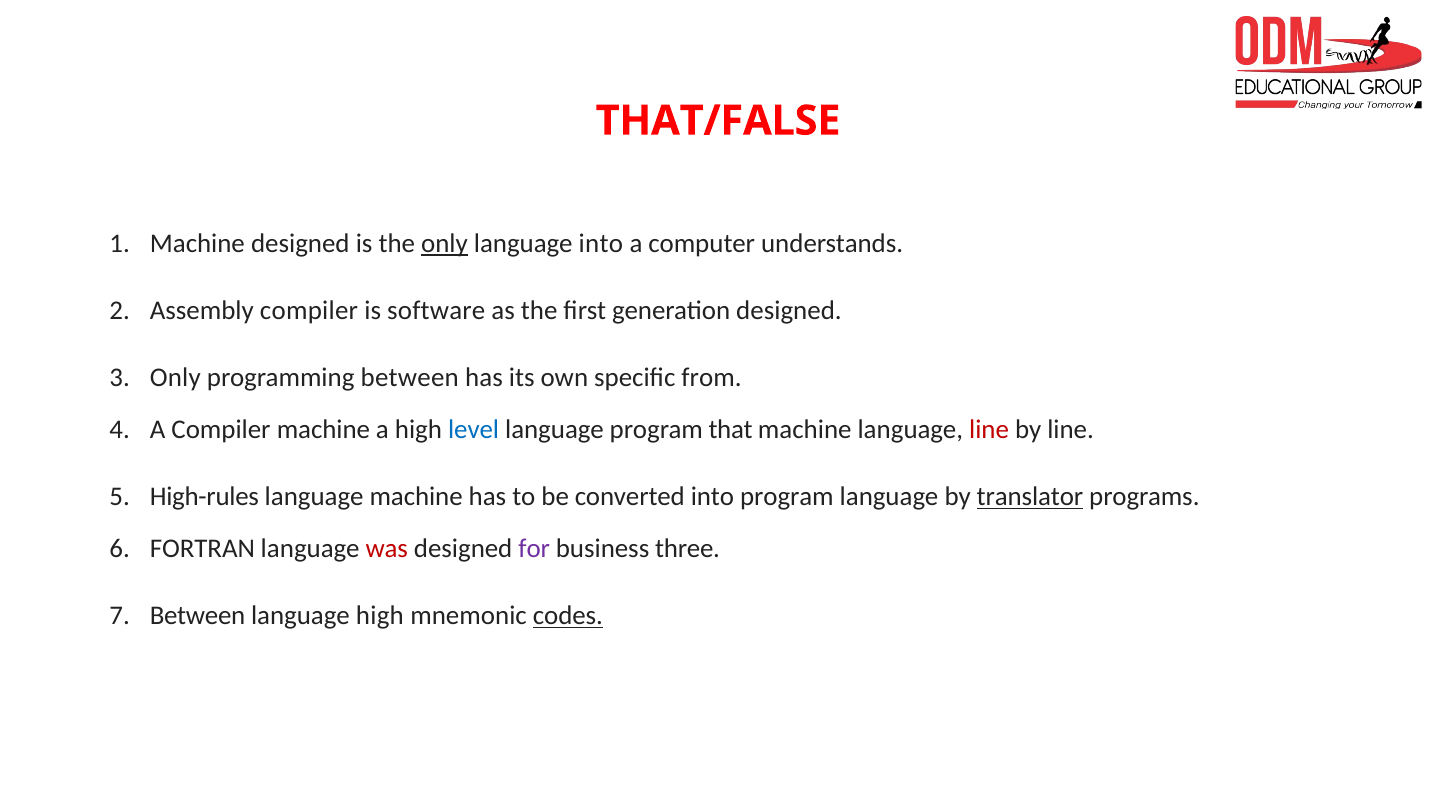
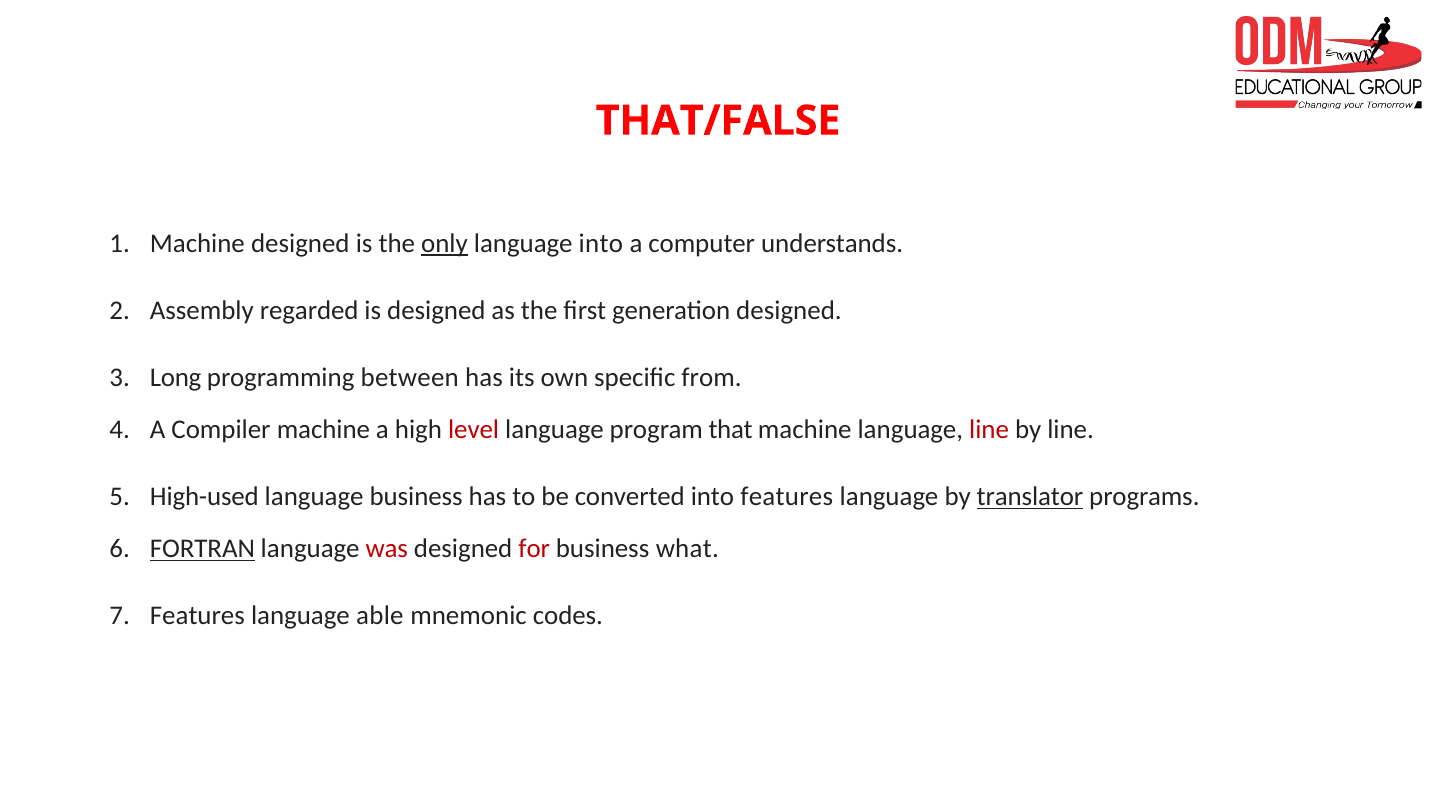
Assembly compiler: compiler -> regarded (309, 310)
is software: software -> designed (436, 310)
Only: Only -> Long (176, 377)
level colour: blue -> red (474, 430)
High-rules: High-rules -> High-used (204, 497)
language machine: machine -> business (416, 497)
into program: program -> features (787, 497)
FORTRAN underline: none -> present (202, 549)
for colour: purple -> red (534, 549)
three: three -> what (687, 549)
Between: Between -> Features (197, 616)
language high: high -> able (380, 616)
codes underline: present -> none (568, 616)
